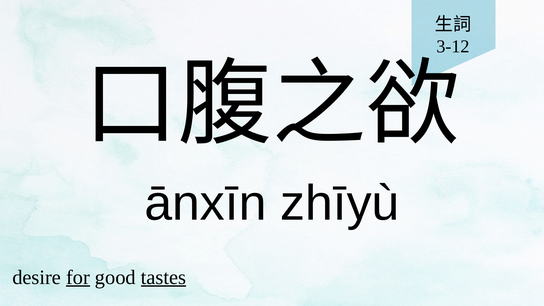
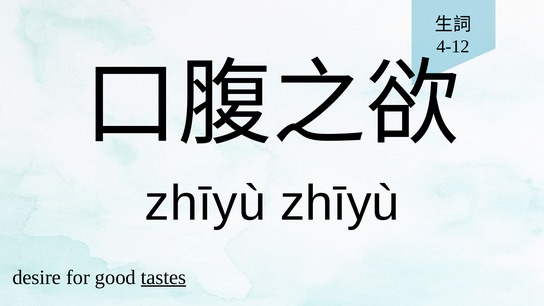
3-12: 3-12 -> 4-12 (453, 46)
ānxīn: ānxīn -> zhīyù (205, 203)
for underline: present -> none (78, 277)
